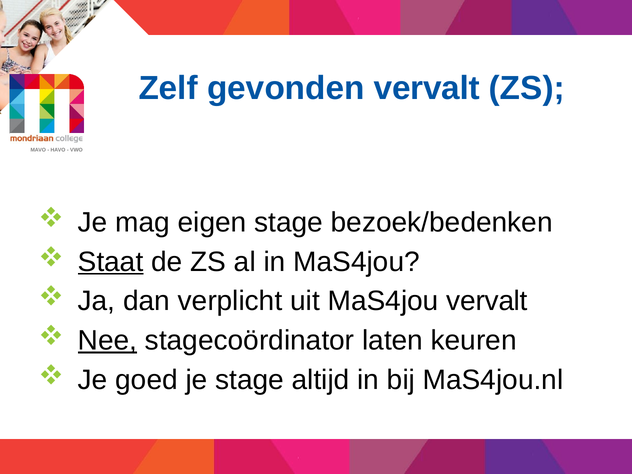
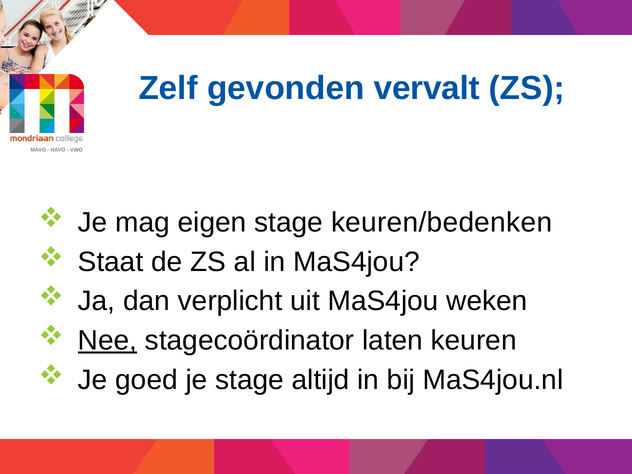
bezoek/bedenken: bezoek/bedenken -> keuren/bedenken (442, 222)
Staat underline: present -> none (111, 262)
MaS4jou vervalt: vervalt -> weken (487, 301)
